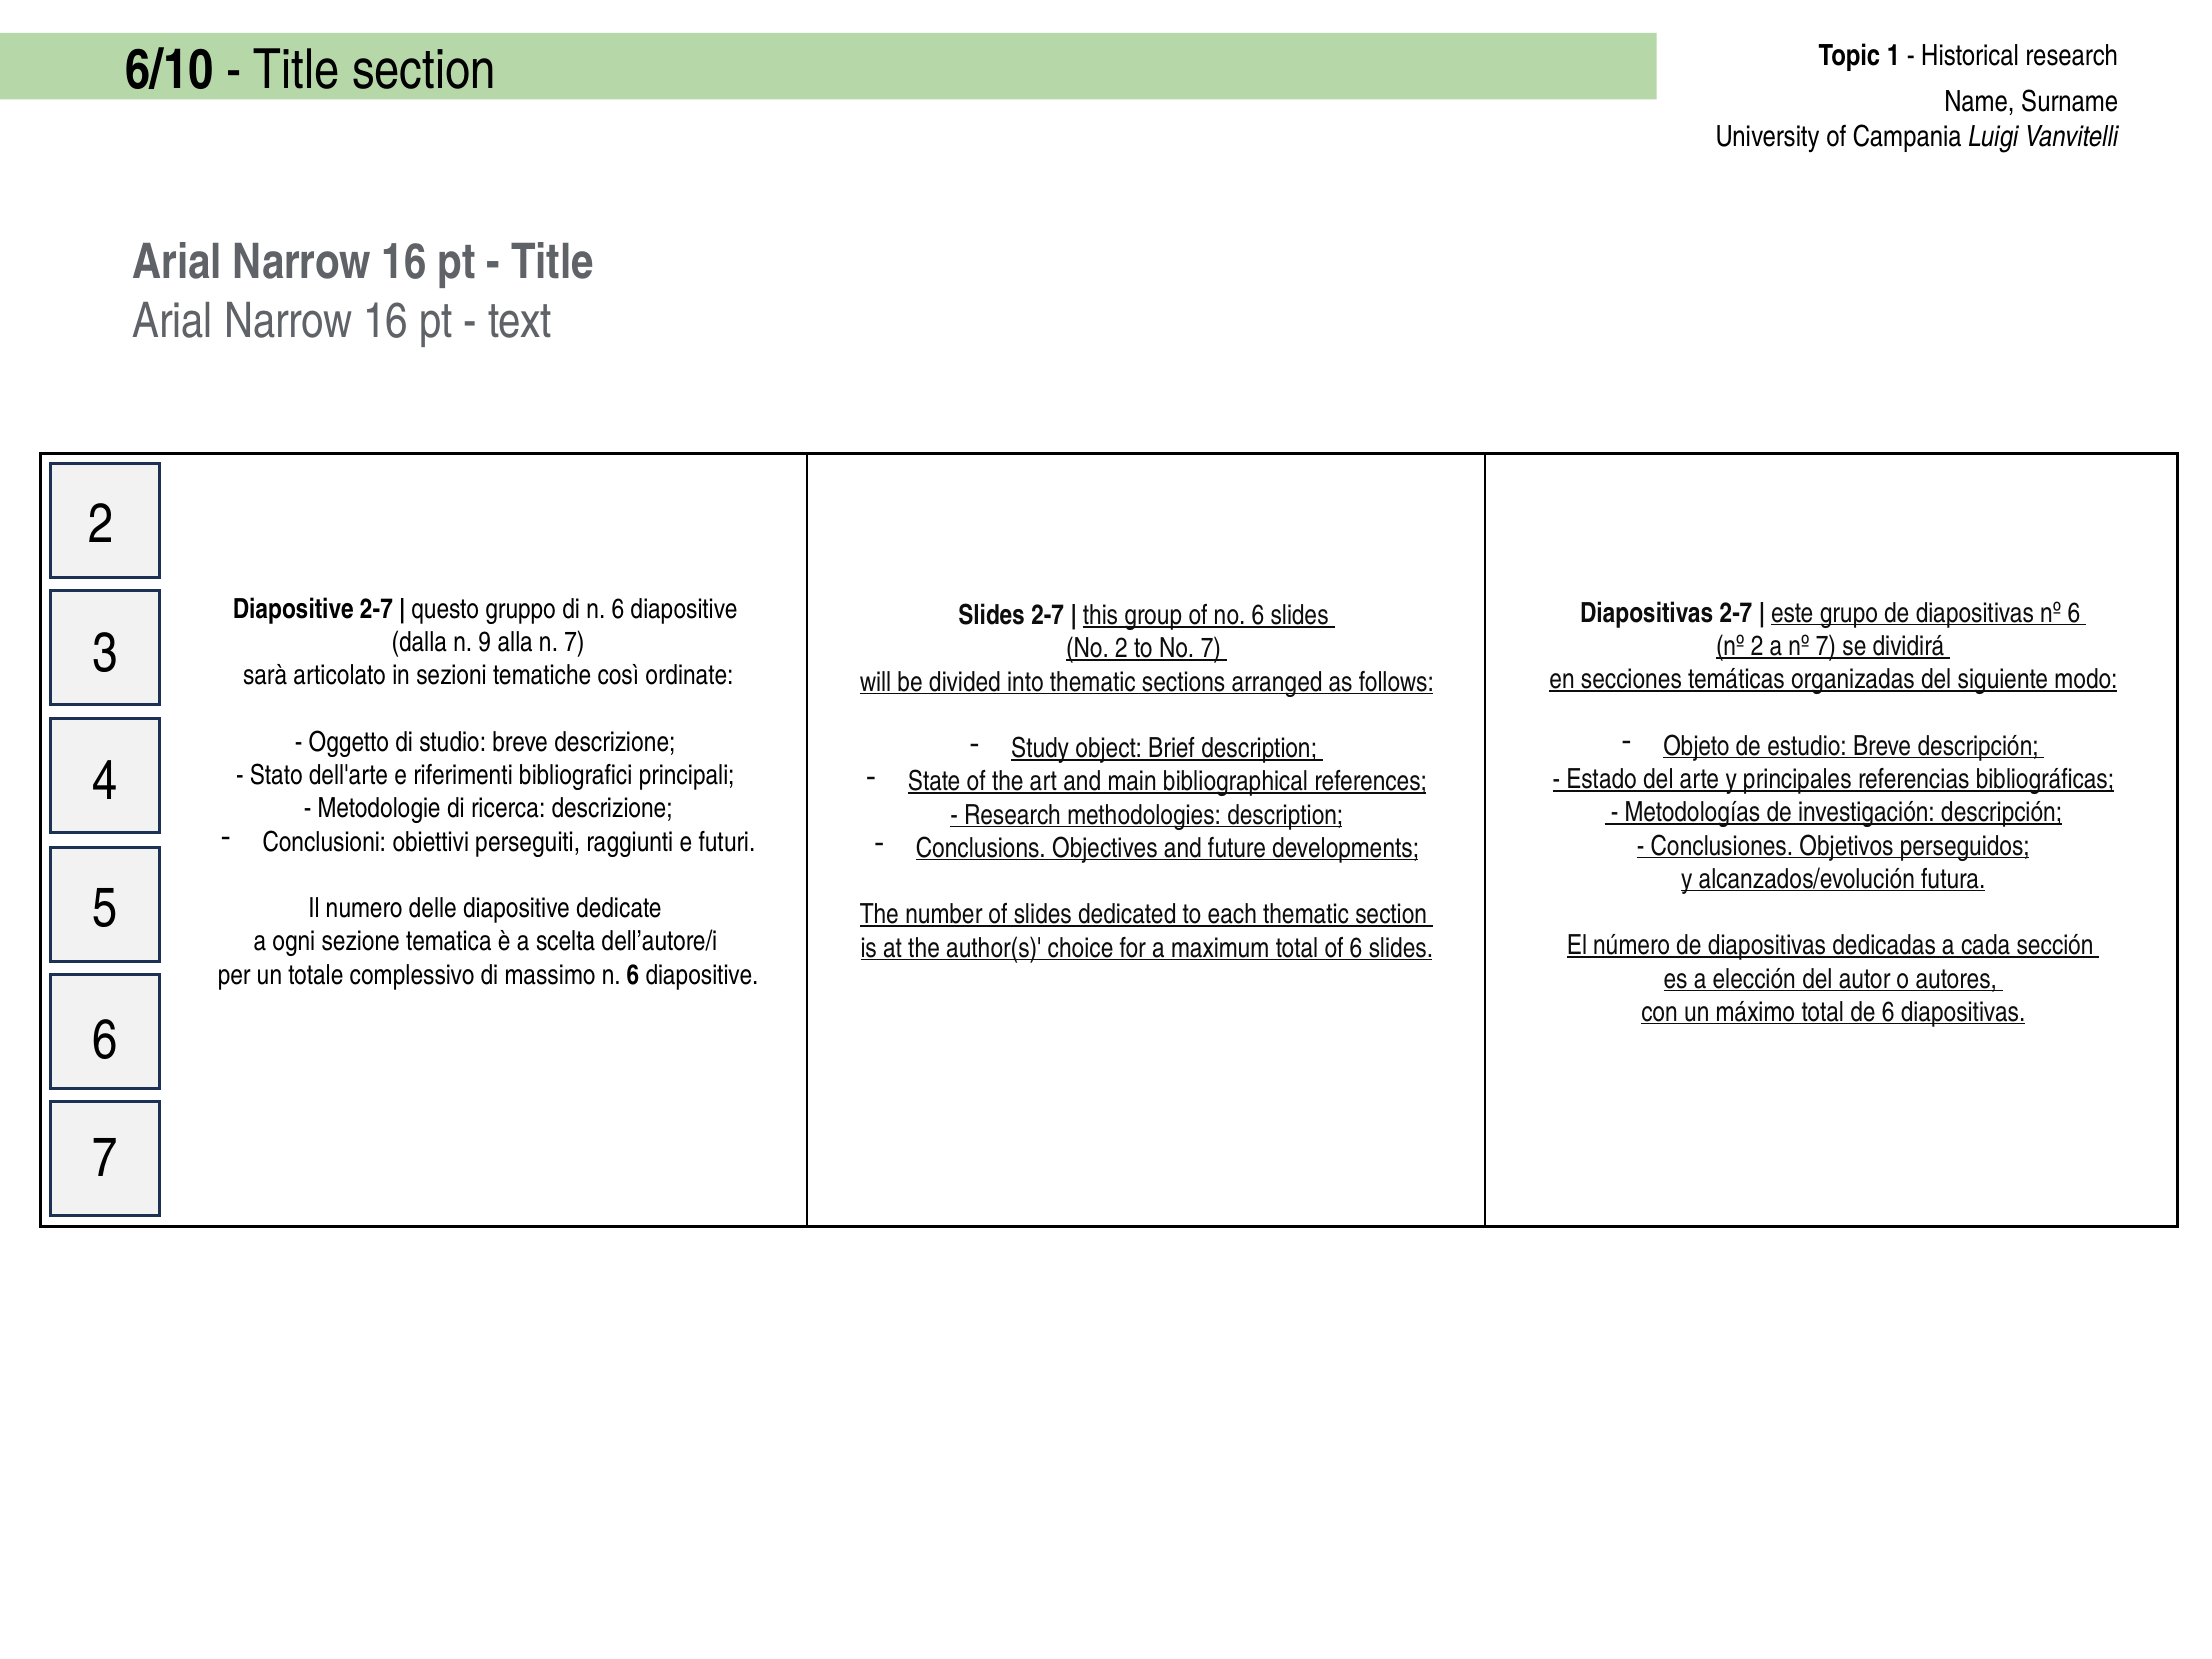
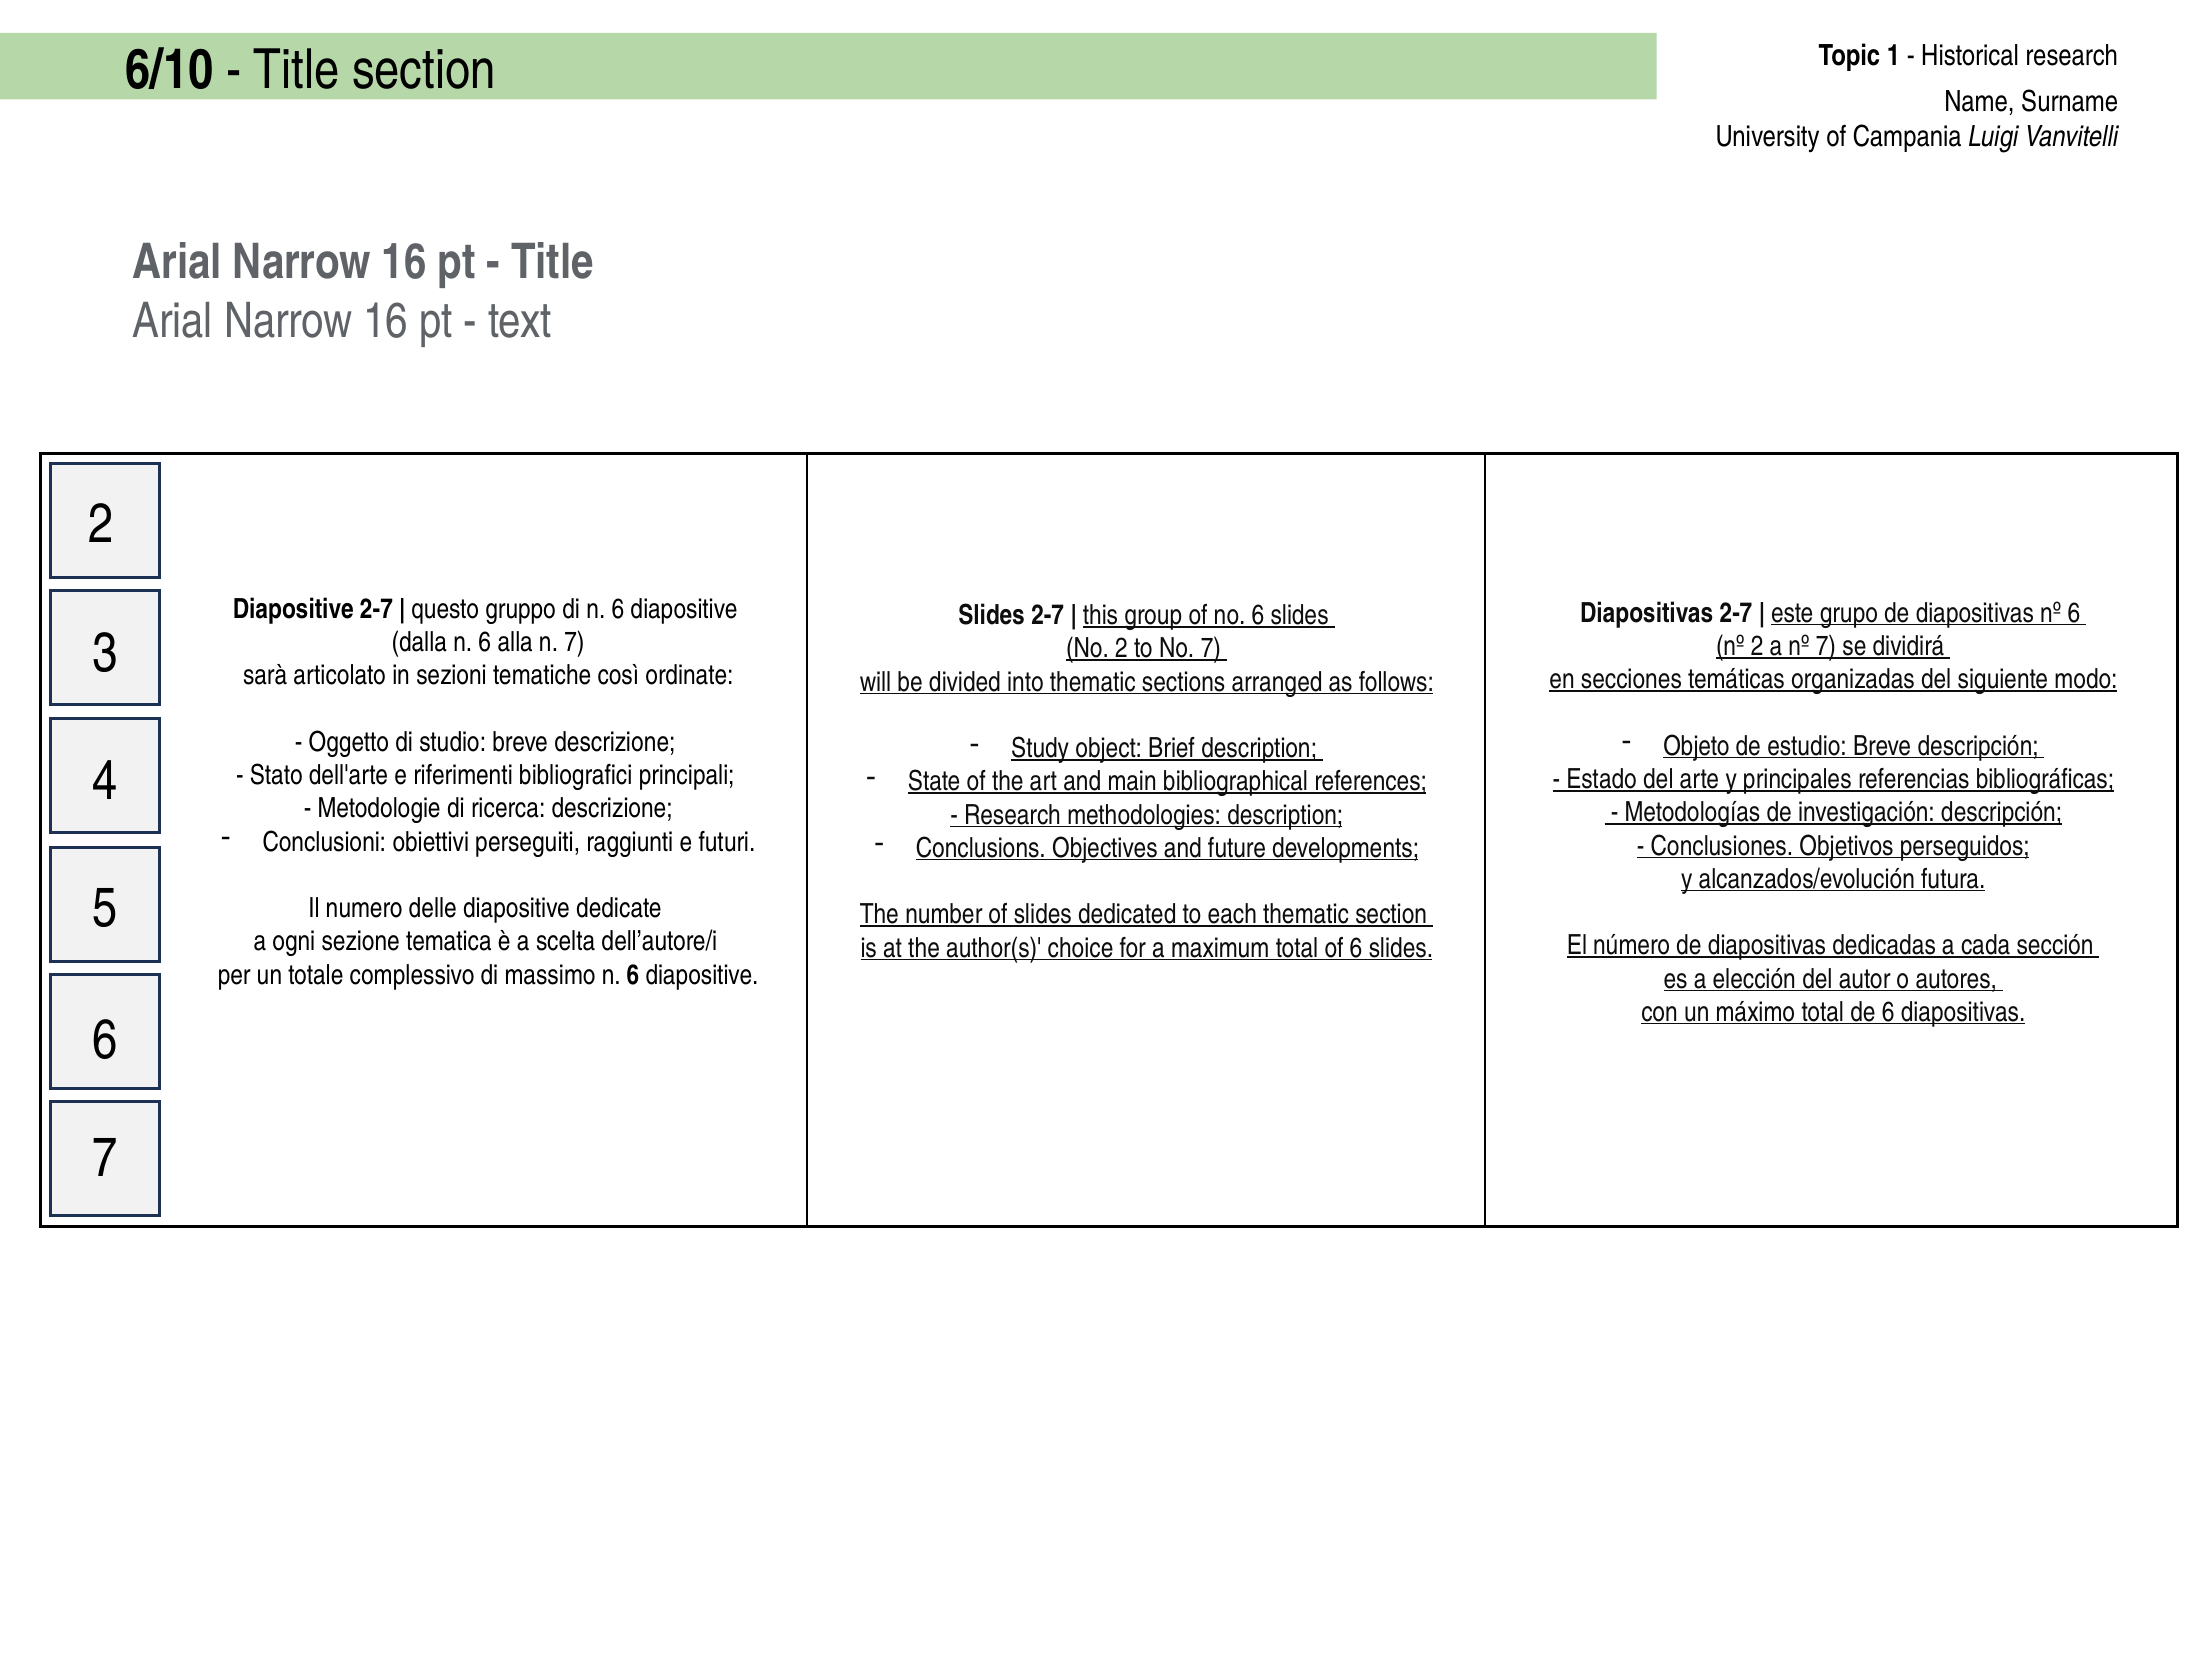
dalla n 9: 9 -> 6 (485, 642)
